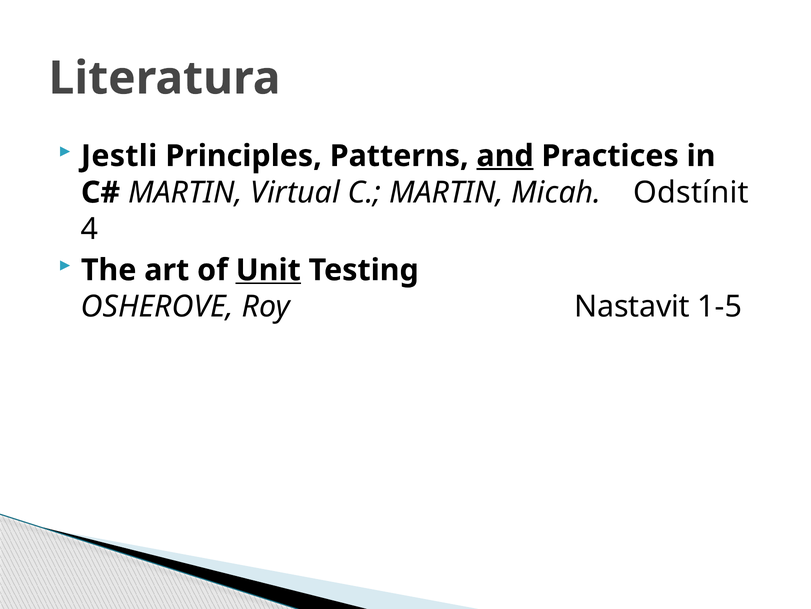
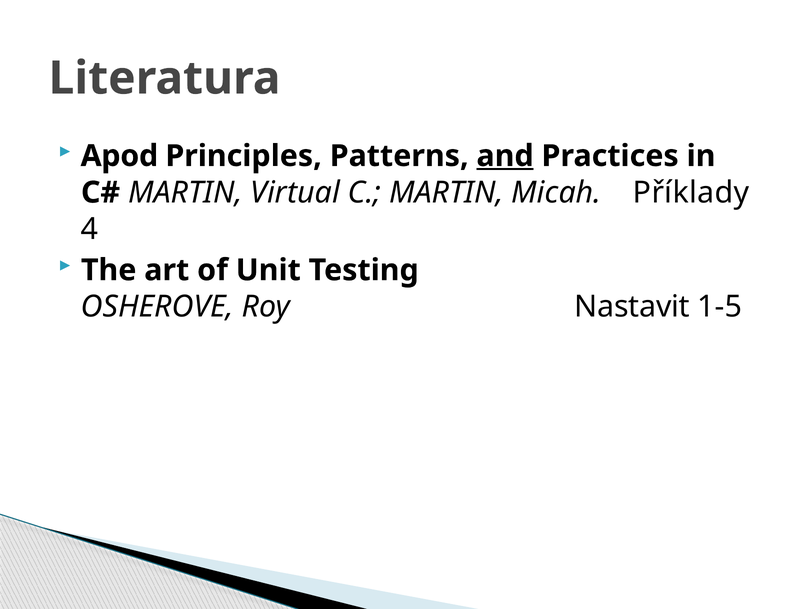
Jestli: Jestli -> Apod (119, 156)
Odstínit: Odstínit -> Příklady (691, 192)
Unit underline: present -> none (268, 270)
